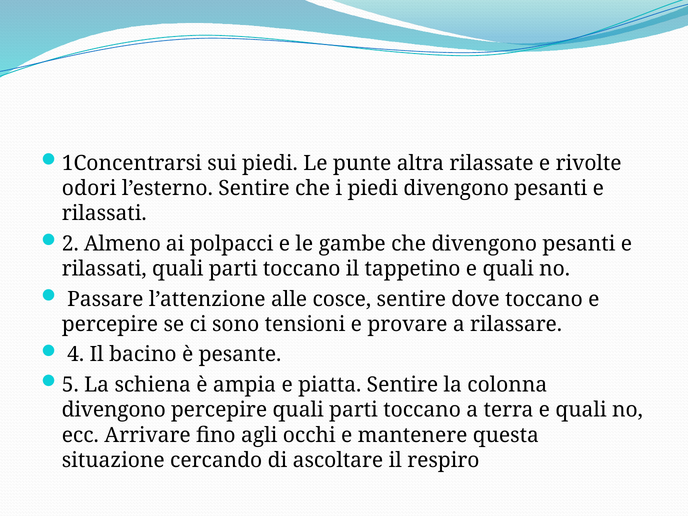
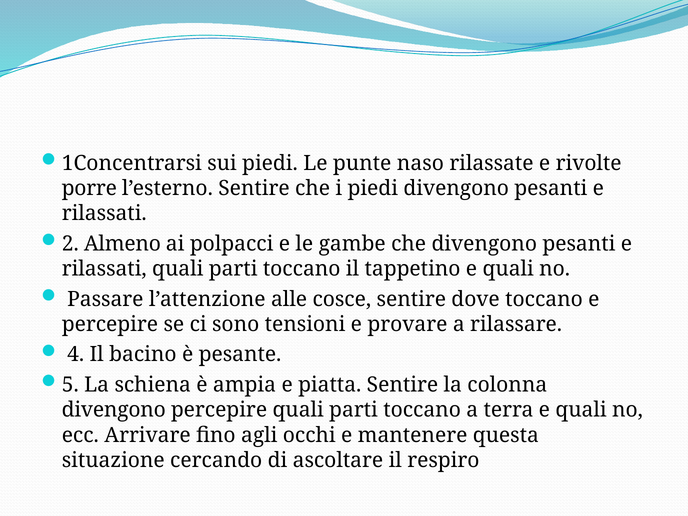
altra: altra -> naso (420, 163)
odori: odori -> porre (89, 188)
